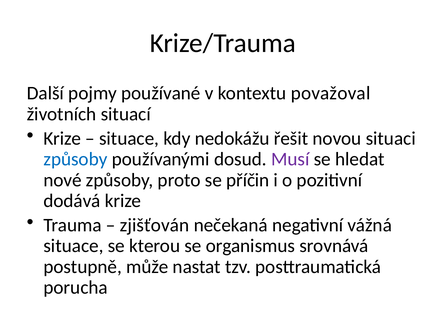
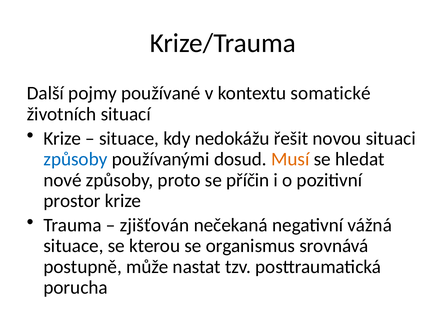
považoval: považoval -> somatické (331, 93)
Musí colour: purple -> orange (290, 159)
dodává: dodává -> prostor (72, 200)
